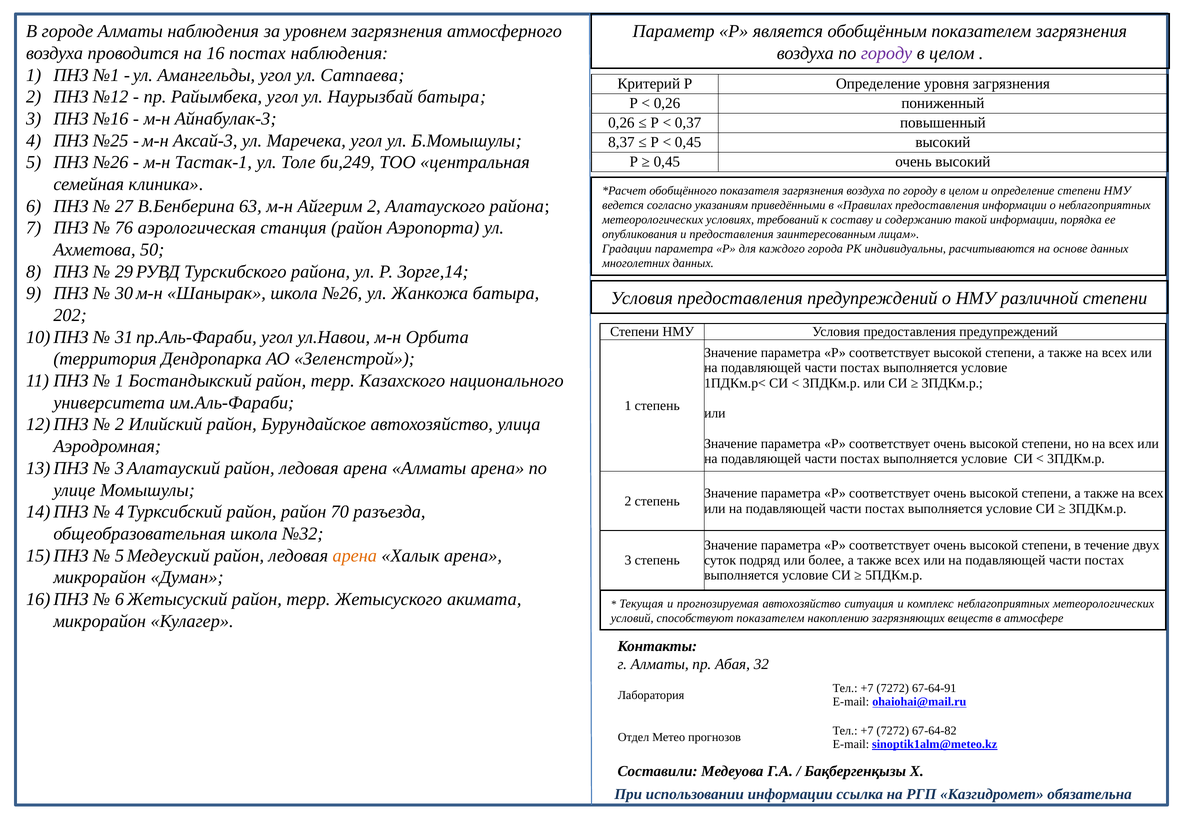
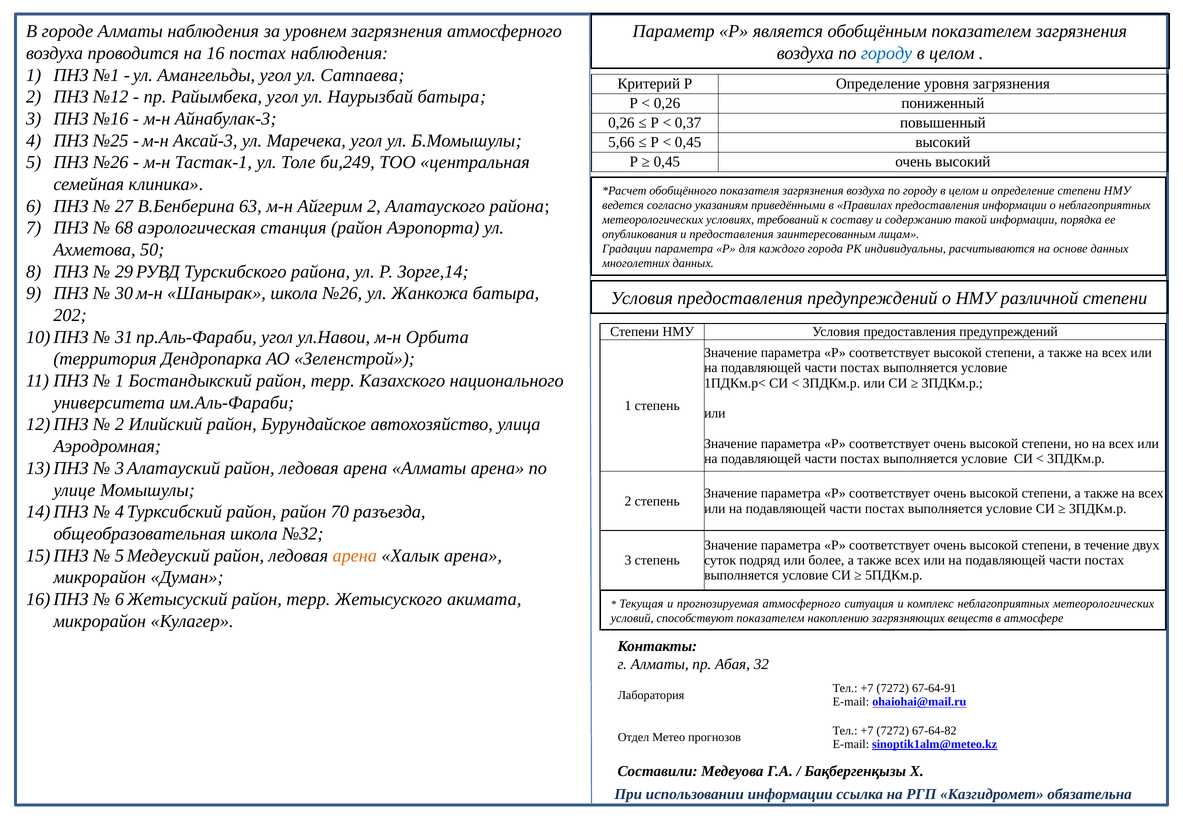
городу colour: purple -> blue (887, 53)
8,37: 8,37 -> 5,66 (621, 142)
76: 76 -> 68 (124, 228)
прогнозируемая автохозяйство: автохозяйство -> атмосферного (802, 604)
